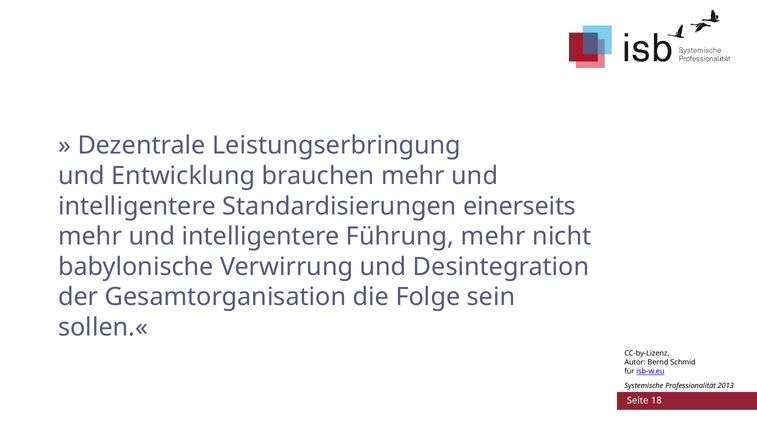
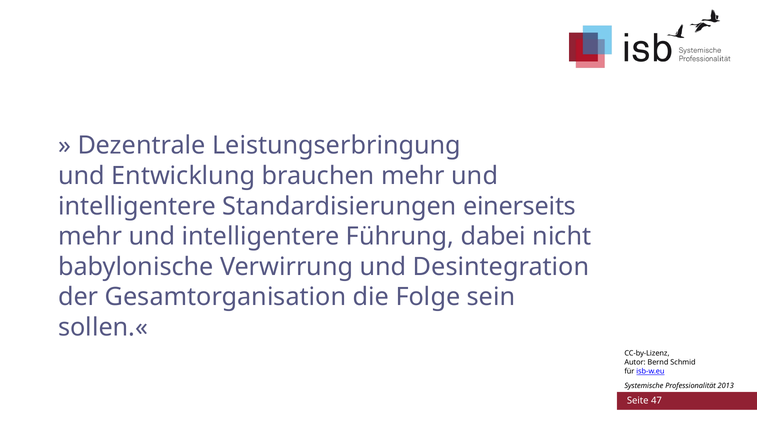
Führung mehr: mehr -> dabei (493, 236)
18: 18 -> 47 (656, 401)
